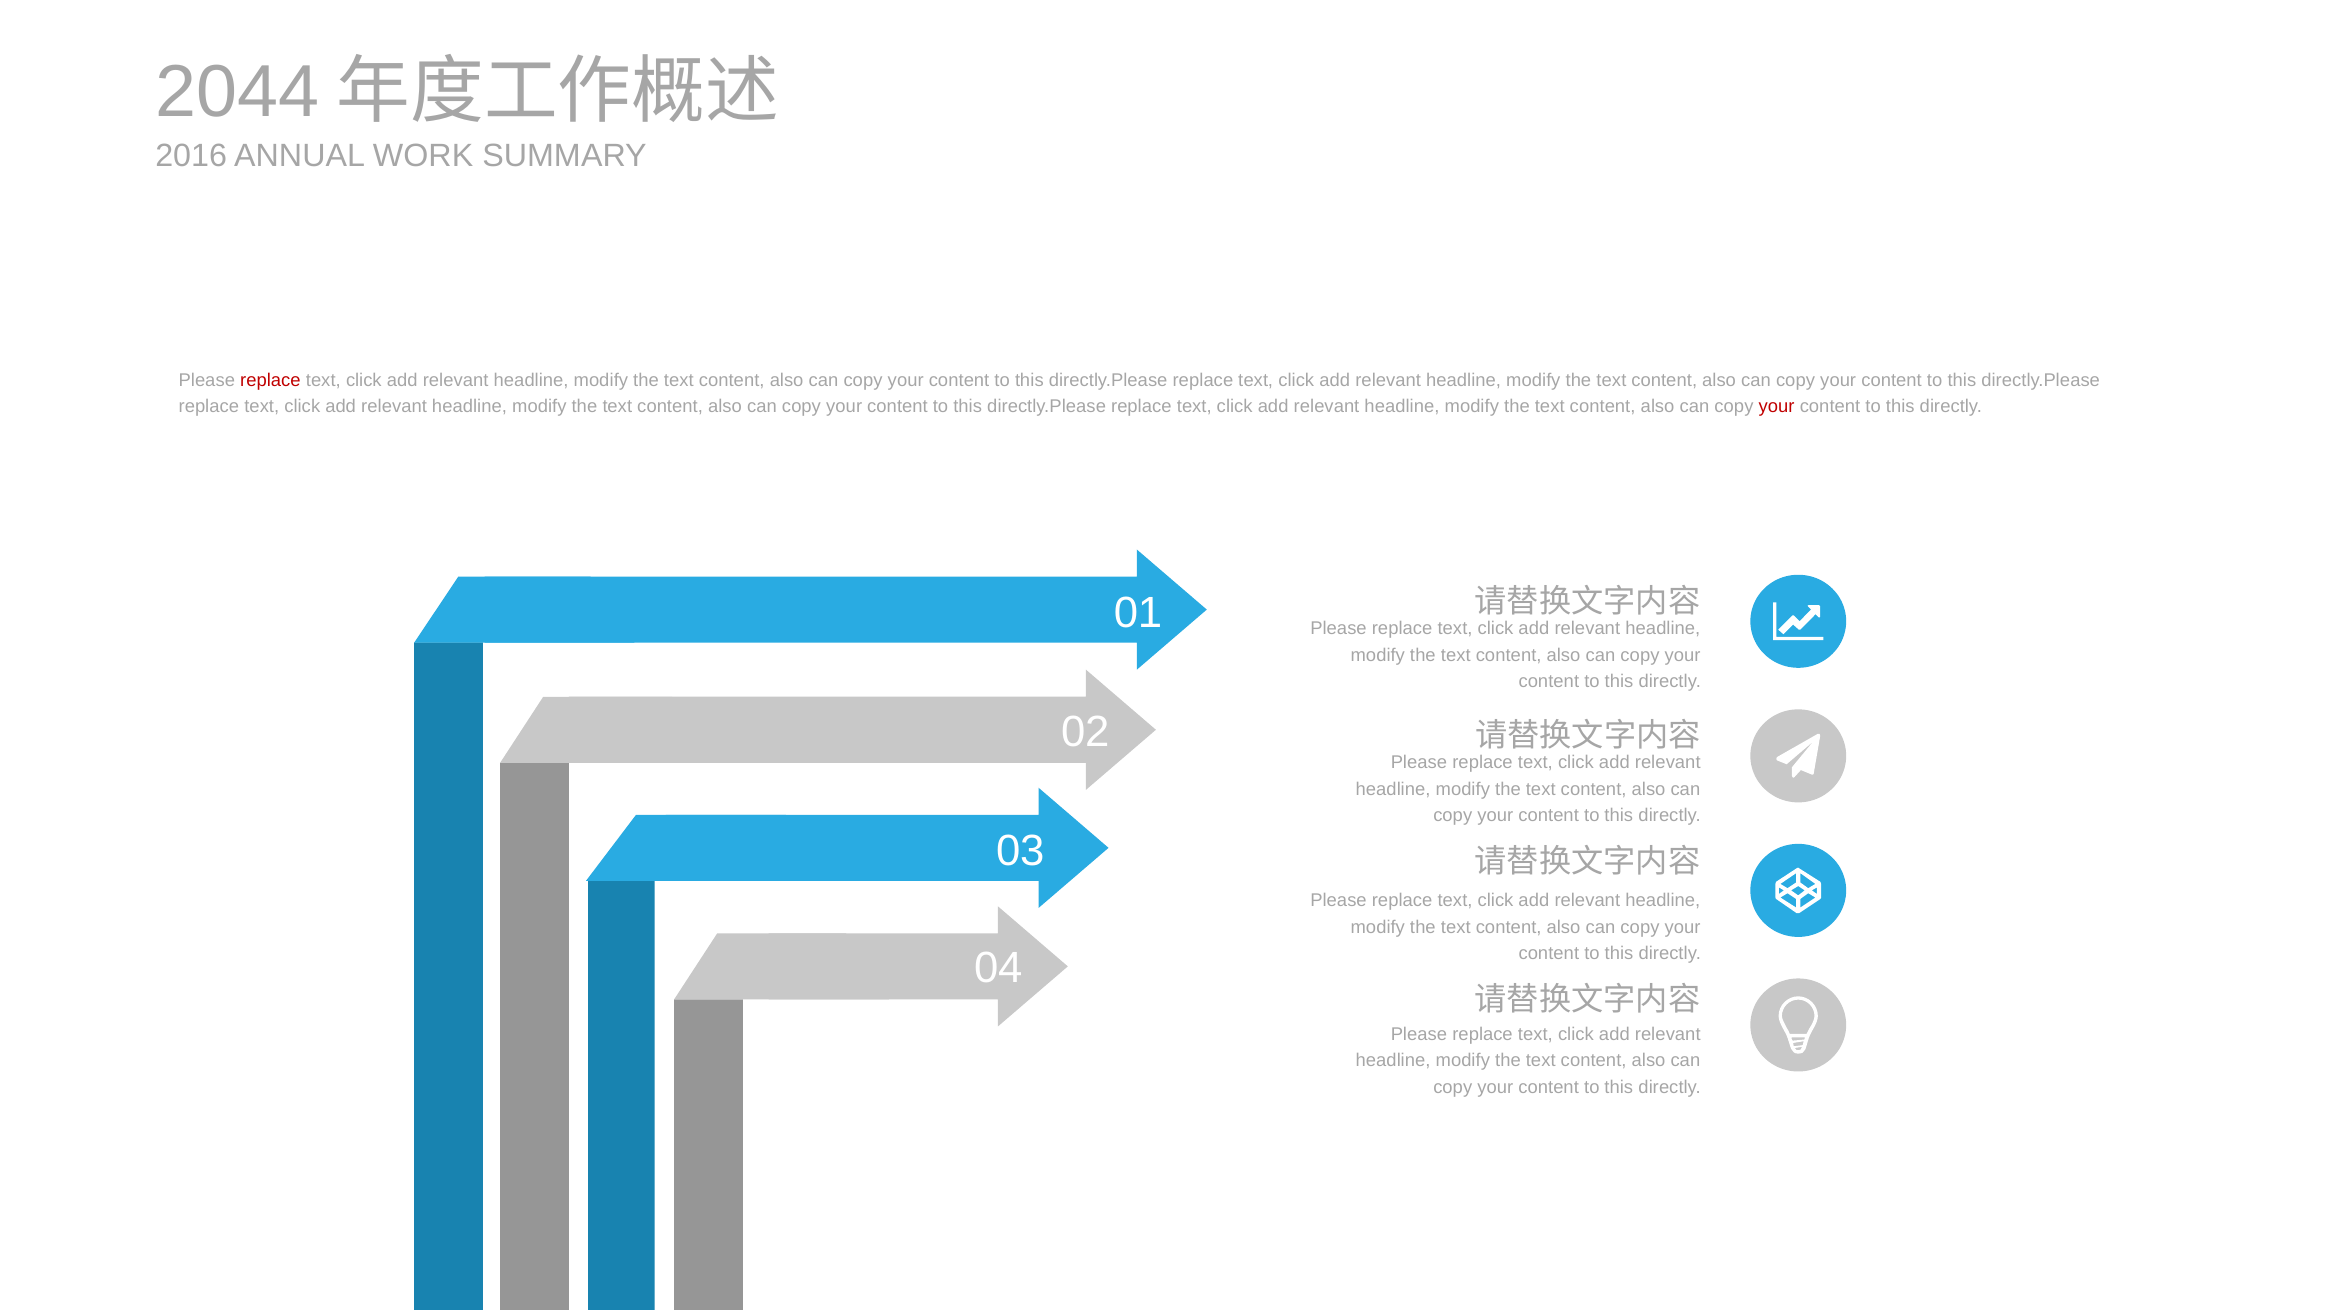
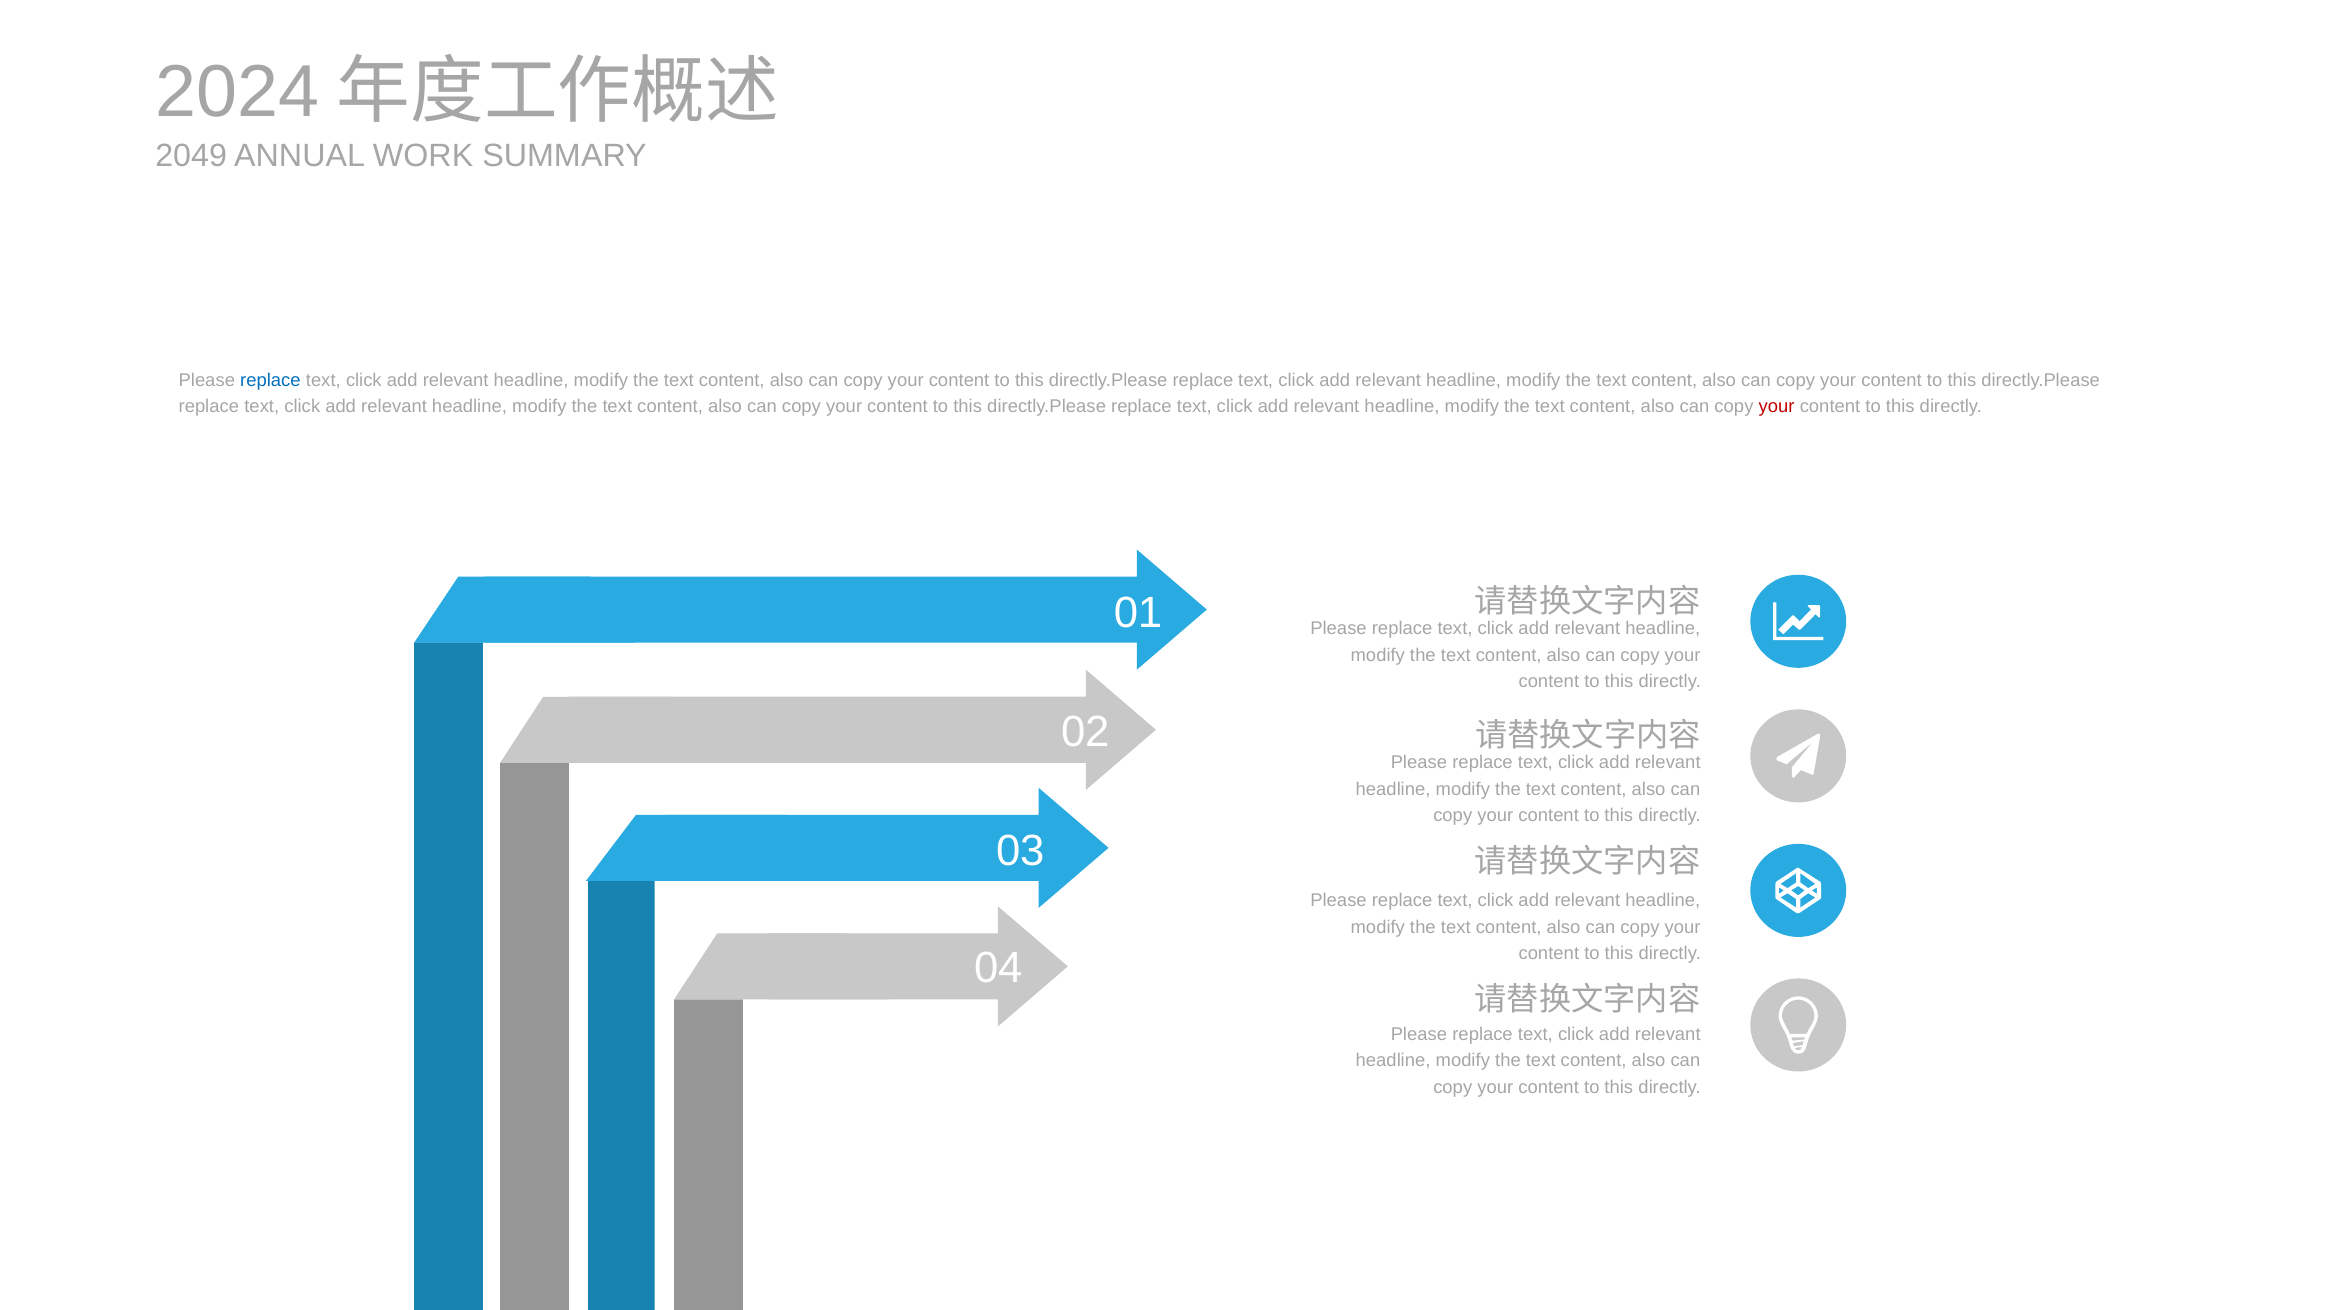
2044: 2044 -> 2024 (237, 92)
2016: 2016 -> 2049 (191, 156)
replace colour: red -> blue (270, 380)
